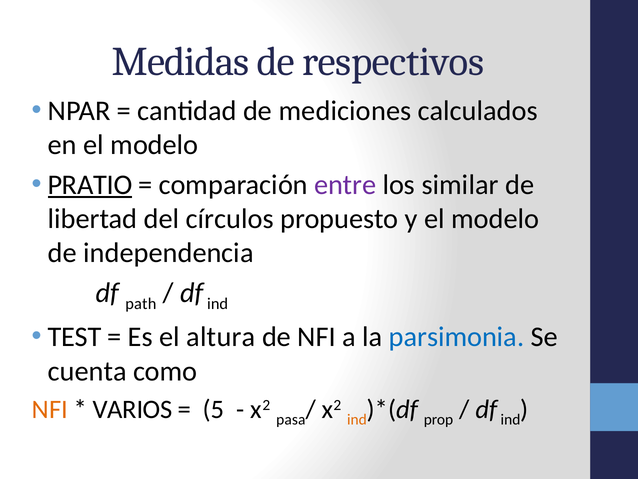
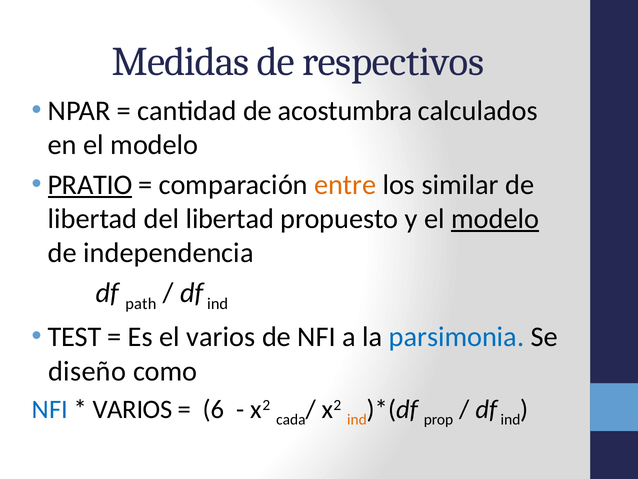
mediciones: mediciones -> acostumbra (345, 111)
entre colour: purple -> orange (345, 185)
del círculos: círculos -> libertad (230, 219)
modelo underline: none -> present (495, 219)
el altura: altura -> varios (221, 337)
cuenta: cuenta -> diseño (87, 371)
NFI colour: orange -> blue (50, 409)
5: 5 -> 6 (214, 409)
pasa: pasa -> cada (291, 419)
